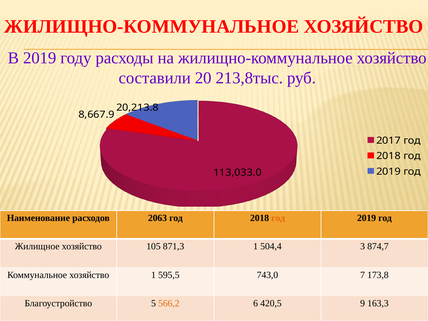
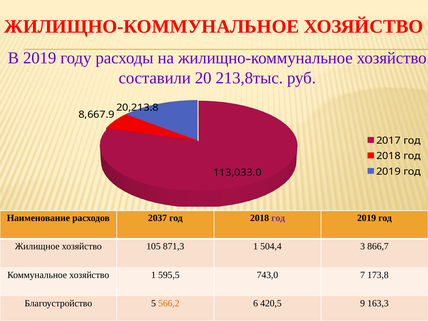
2063: 2063 -> 2037 (157, 218)
год colour: orange -> purple (278, 218)
874,7: 874,7 -> 866,7 (378, 246)
